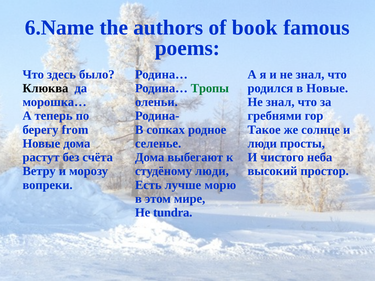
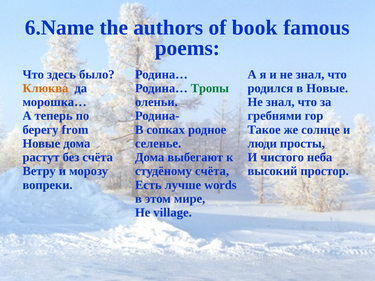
Клюква colour: black -> orange (45, 88)
студёному люди: люди -> счёта (212, 171)
морю: морю -> words (220, 185)
tundra: tundra -> village (173, 213)
